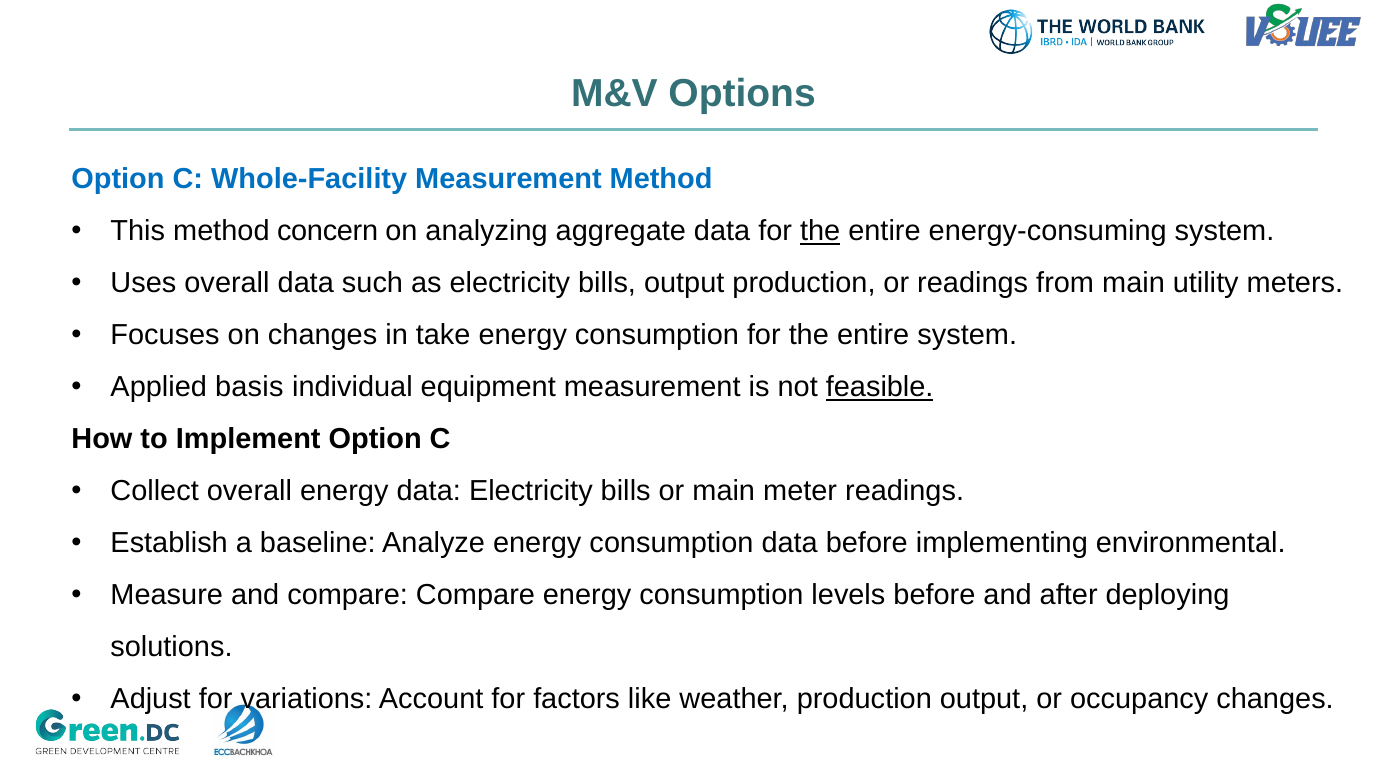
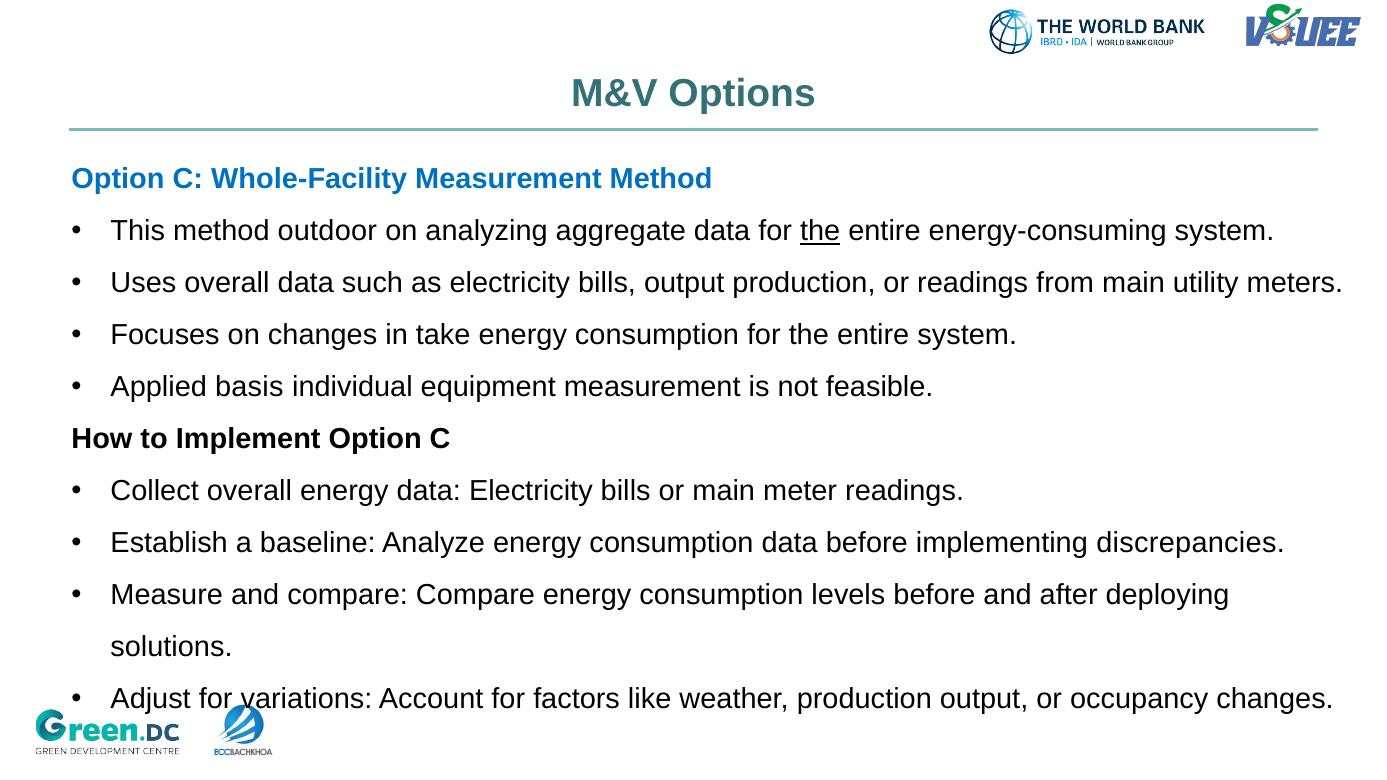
concern: concern -> outdoor (327, 231)
feasible underline: present -> none (880, 387)
environmental: environmental -> discrepancies (1191, 544)
